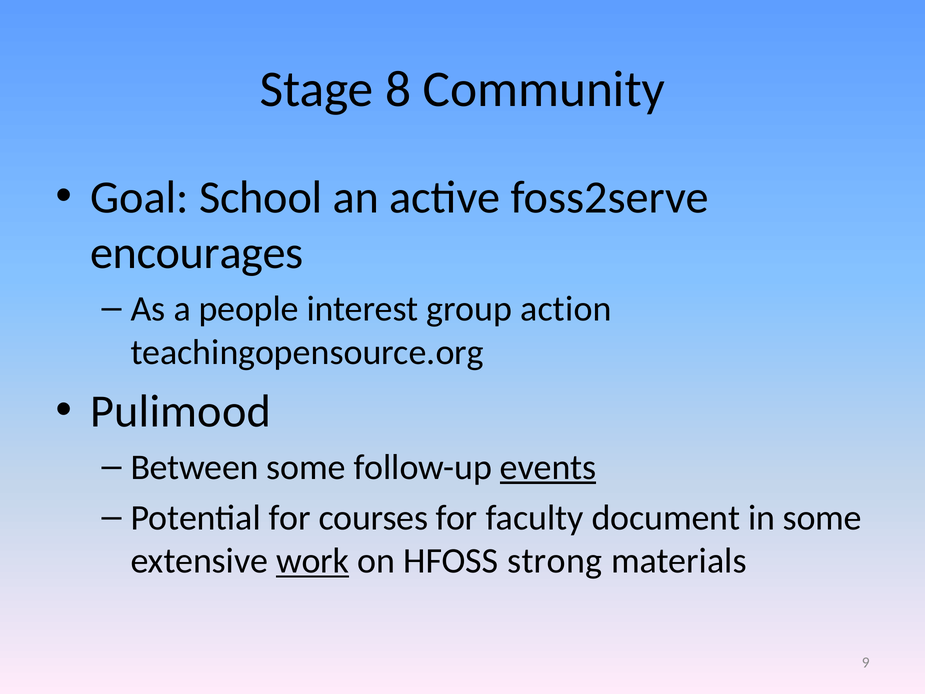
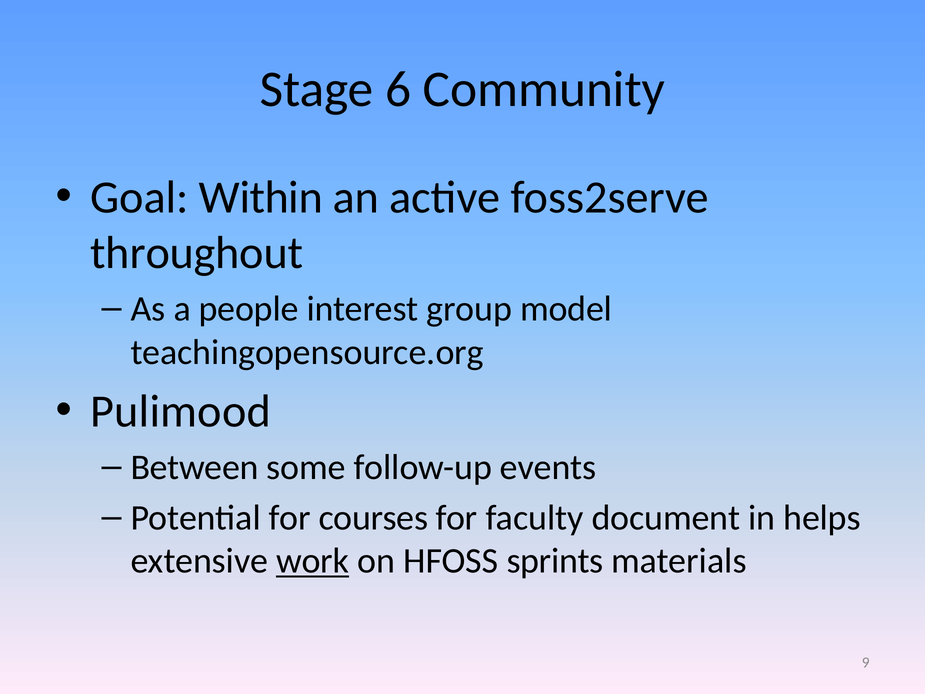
8: 8 -> 6 (398, 89)
School: School -> Within (261, 197)
encourages: encourages -> throughout (197, 253)
action: action -> model (566, 309)
events underline: present -> none (548, 467)
in some: some -> helps (822, 518)
strong: strong -> sprints (555, 561)
